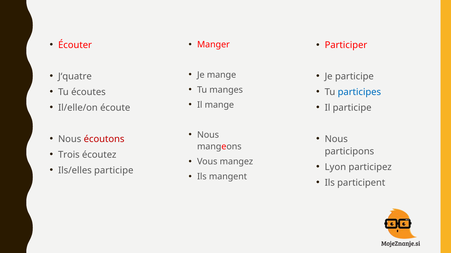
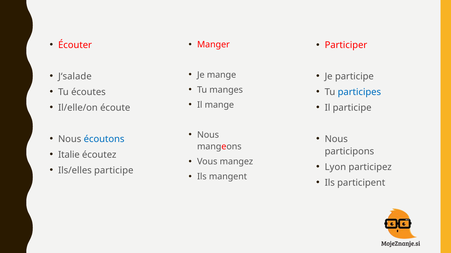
J‘quatre: J‘quatre -> J‘salade (75, 77)
écoutons colour: red -> blue (104, 139)
Trois: Trois -> Italie (69, 155)
